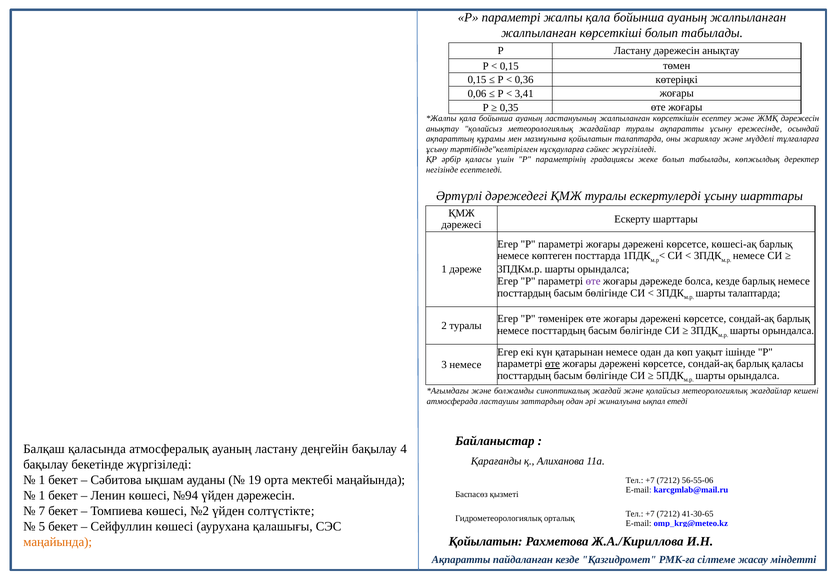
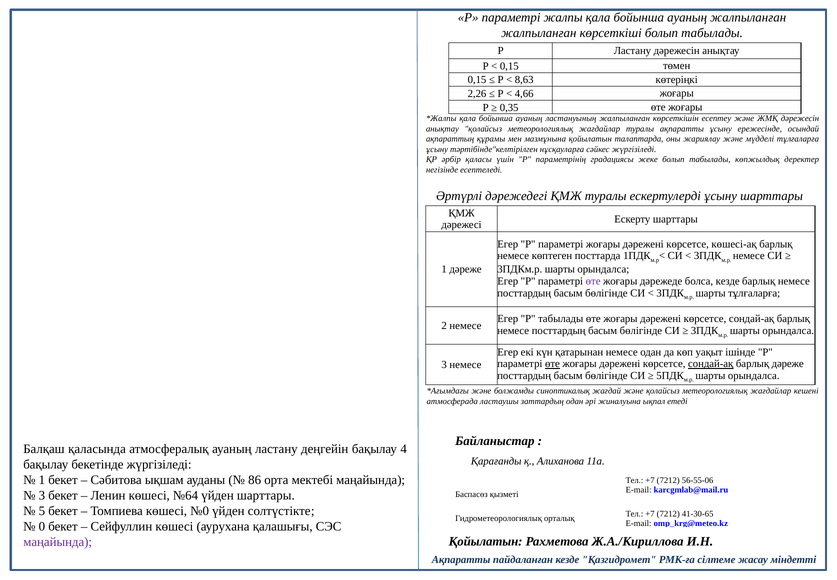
0,36: 0,36 -> 8,63 (524, 80)
0,06: 0,06 -> 2,26 (477, 94)
3,41: 3,41 -> 4,66 (524, 94)
шарты талаптарда: талаптарда -> тұлғаларға (754, 293)
Р төменірек: төменірек -> табылады (561, 319)
2 туралы: туралы -> немесе (465, 325)
сондай-ақ underline: none -> present (711, 364)
барлық қаласы: қаласы -> дәреже (788, 364)
19: 19 -> 86 (255, 480)
1: 1 -> 3 (42, 495)
№94: №94 -> №64 (186, 495)
үйден дәрежесін: дәрежесін -> шарттары (266, 495)
7: 7 -> 5 (42, 510)
№2: №2 -> №0 (200, 510)
5: 5 -> 0 (42, 526)
маңайында colour: orange -> purple (58, 541)
